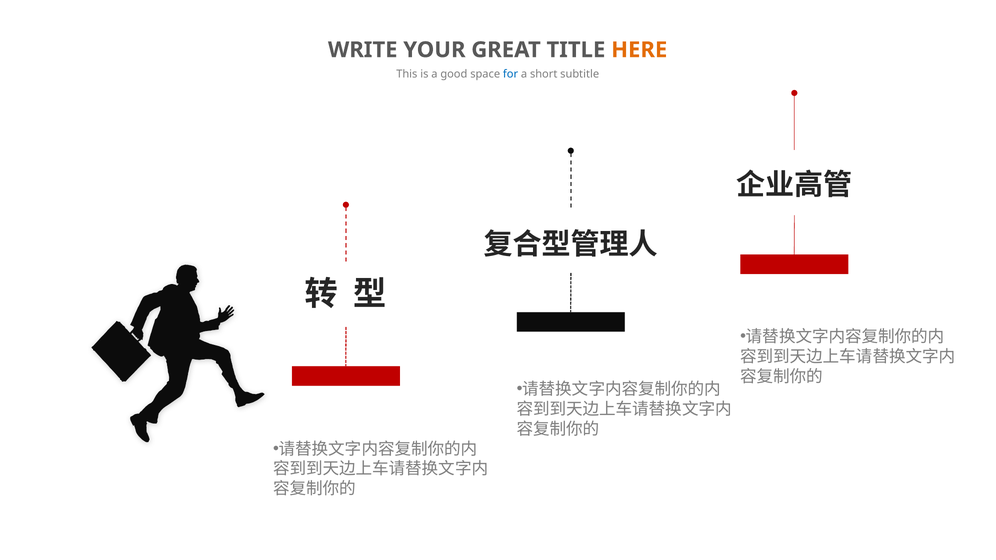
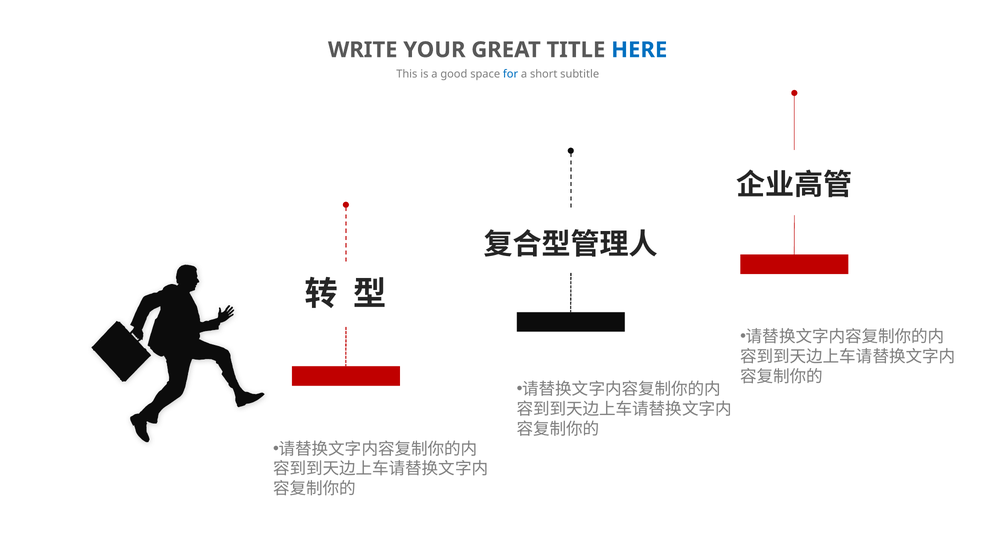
HERE colour: orange -> blue (639, 50)
